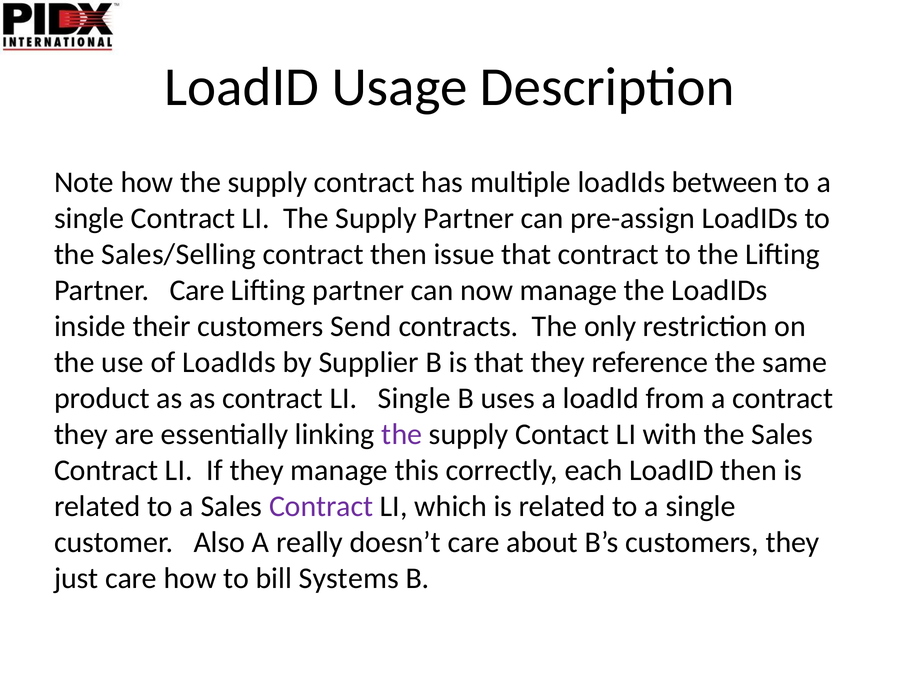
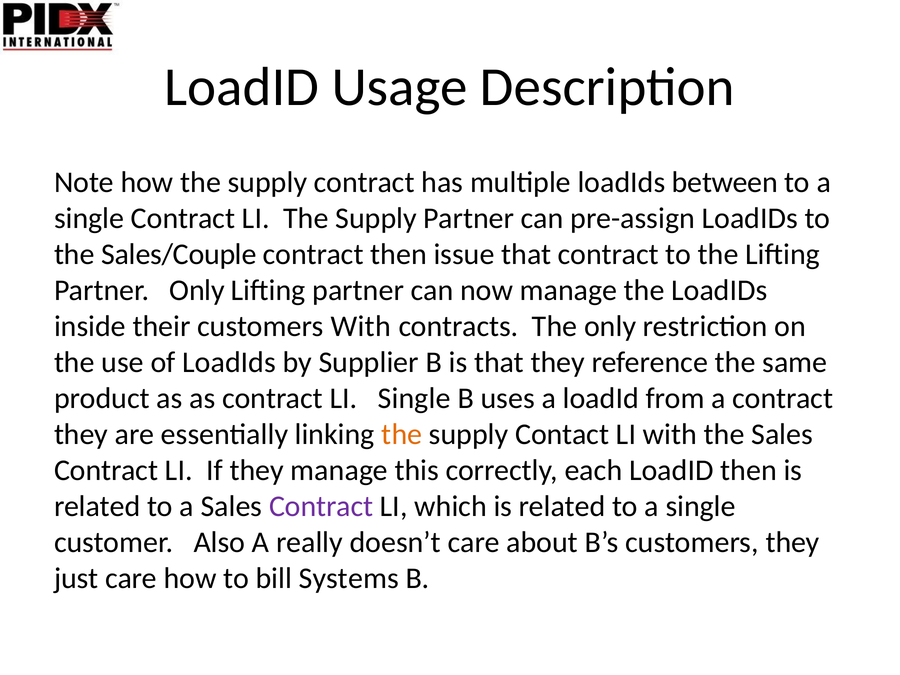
Sales/Selling: Sales/Selling -> Sales/Couple (179, 254)
Partner Care: Care -> Only (197, 290)
customers Send: Send -> With (361, 326)
the colour: purple -> orange (402, 434)
